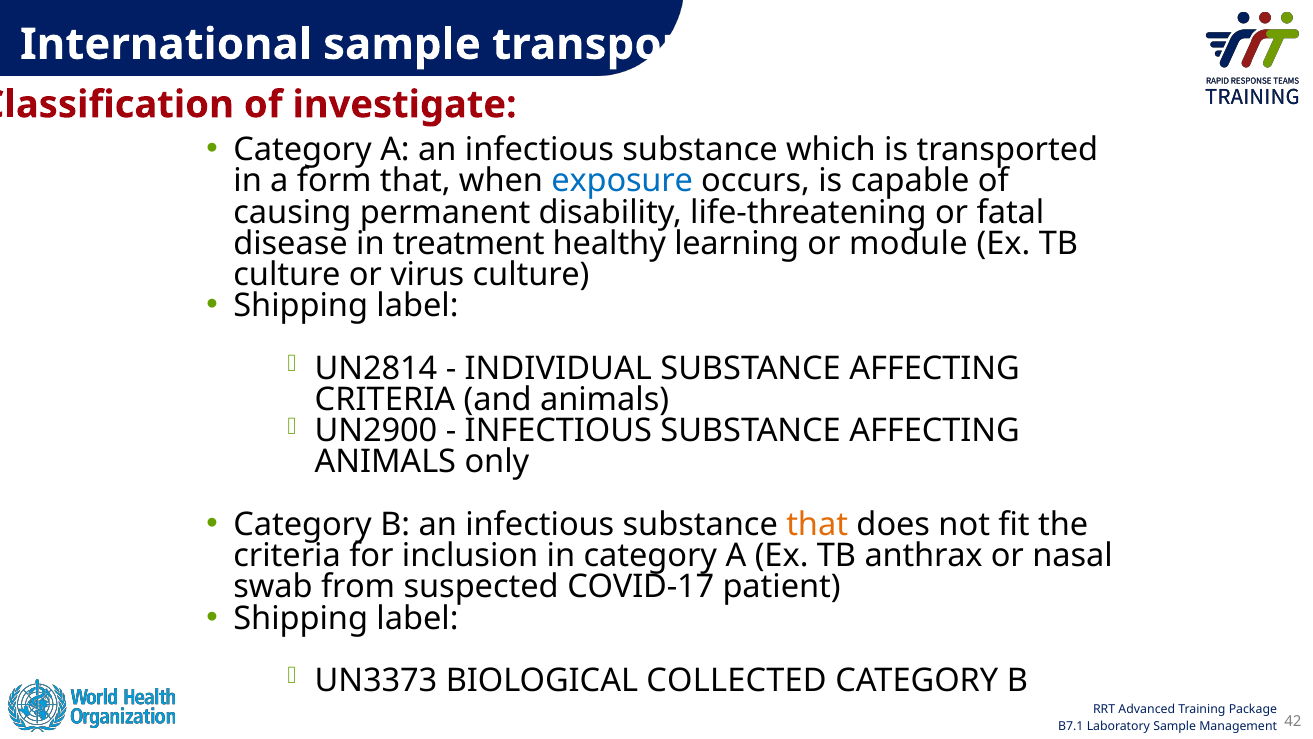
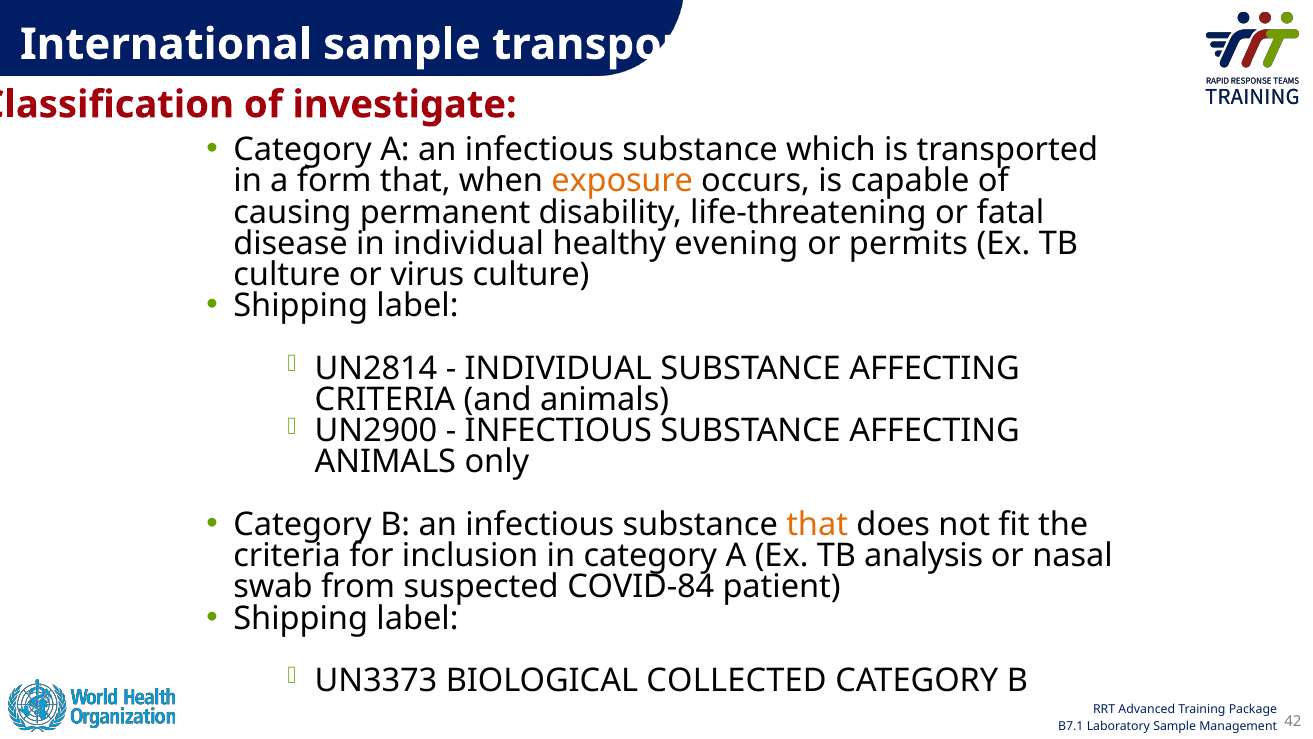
exposure colour: blue -> orange (622, 181)
in treatment: treatment -> individual (468, 244)
learning: learning -> evening (736, 244)
module: module -> permits (908, 244)
anthrax: anthrax -> analysis (924, 556)
COVID-17: COVID-17 -> COVID-84 (641, 587)
